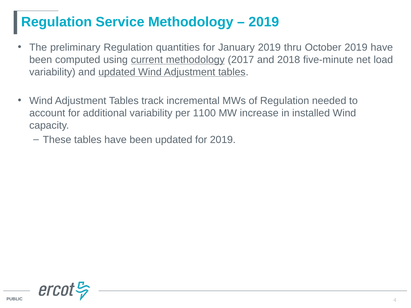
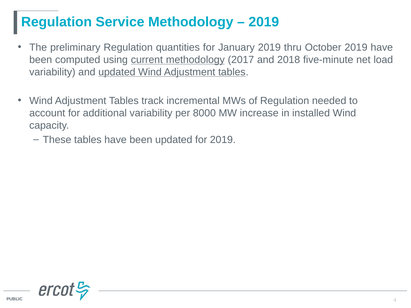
1100: 1100 -> 8000 (204, 113)
